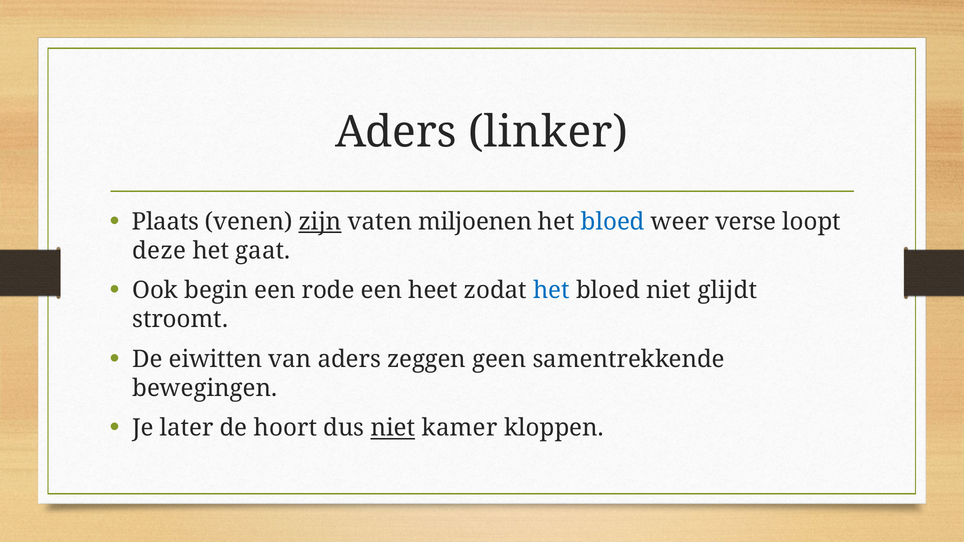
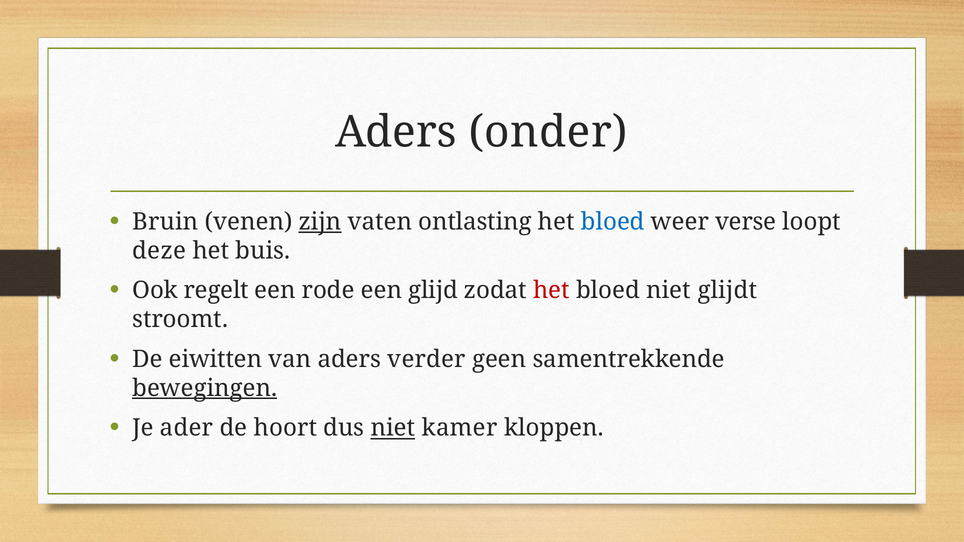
linker: linker -> onder (548, 132)
Plaats: Plaats -> Bruin (165, 222)
miljoenen: miljoenen -> ontlasting (475, 222)
gaat: gaat -> buis (263, 251)
begin: begin -> regelt (216, 291)
heet: heet -> glijd (433, 291)
het colour: blue -> red (552, 291)
zeggen: zeggen -> verder (426, 359)
bewegingen underline: none -> present (205, 388)
later: later -> ader (187, 428)
